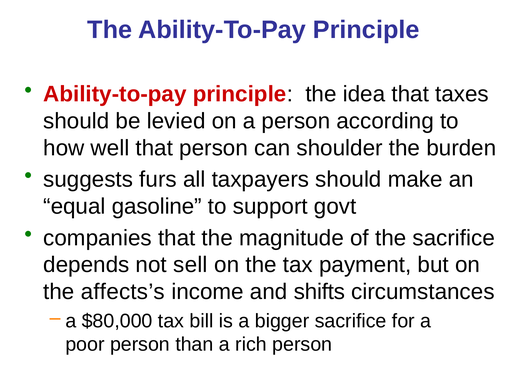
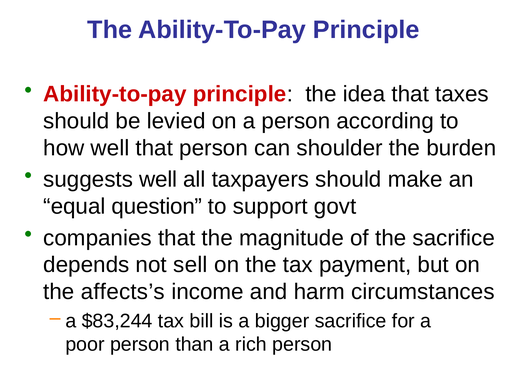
suggests furs: furs -> well (158, 179)
gasoline: gasoline -> question (157, 206)
shifts: shifts -> harm (319, 292)
$80,000: $80,000 -> $83,244 (117, 321)
